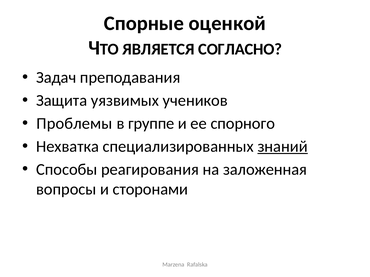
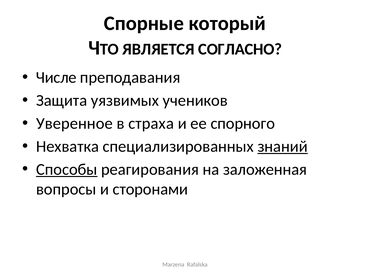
оценкой: оценкой -> который (227, 23)
Задач: Задач -> Числе (56, 78)
Проблемы: Проблемы -> Уверенное (74, 124)
группе: группе -> страха (151, 124)
Способы underline: none -> present (67, 170)
